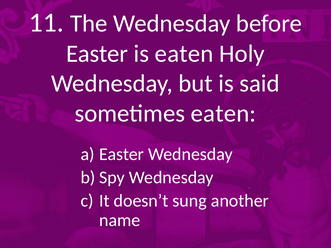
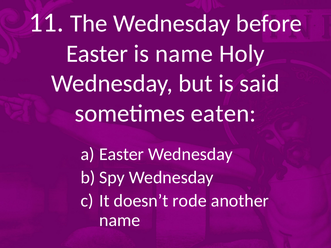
is eaten: eaten -> name (184, 54)
sung: sung -> rode (190, 201)
